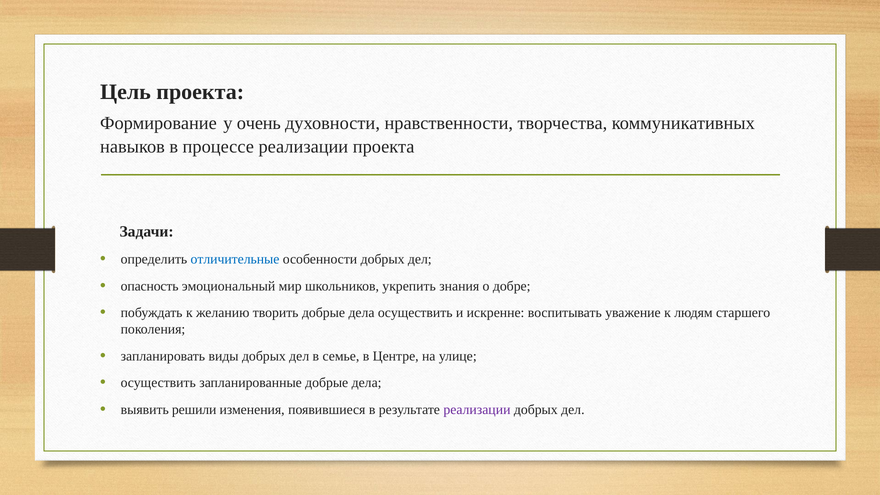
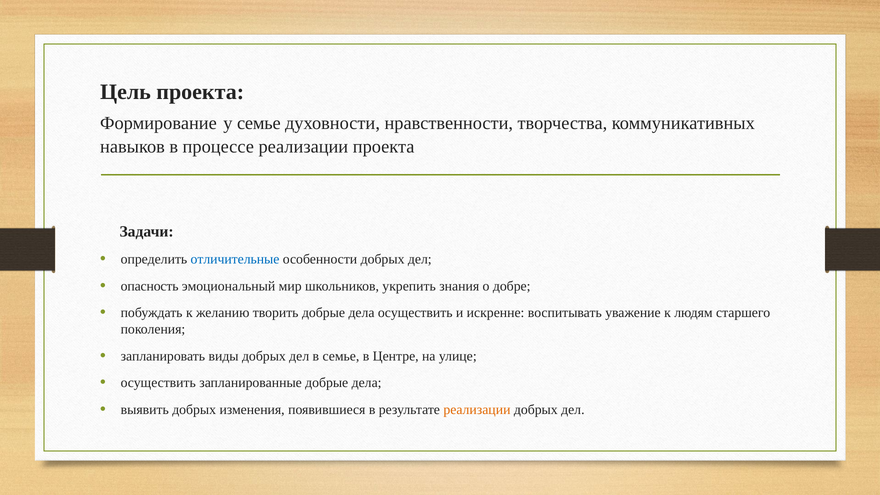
у очень: очень -> семье (259, 123)
выявить решили: решили -> добрых (194, 410)
реализации colour: purple -> orange (477, 410)
